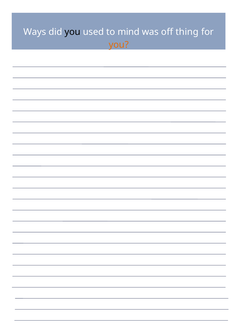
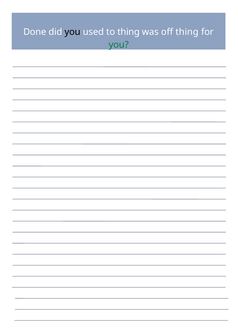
Ways: Ways -> Done (35, 32)
to mind: mind -> thing (129, 32)
you colour: orange -> green (119, 45)
